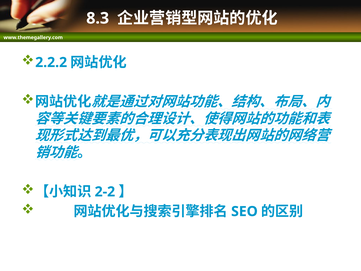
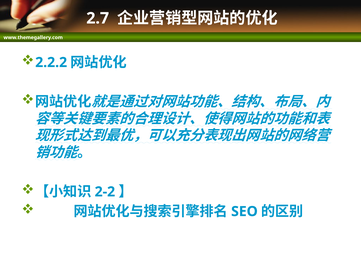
8.3: 8.3 -> 2.7 (98, 18)
